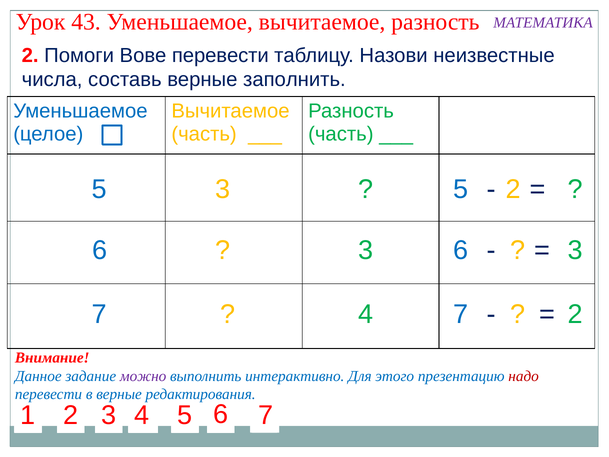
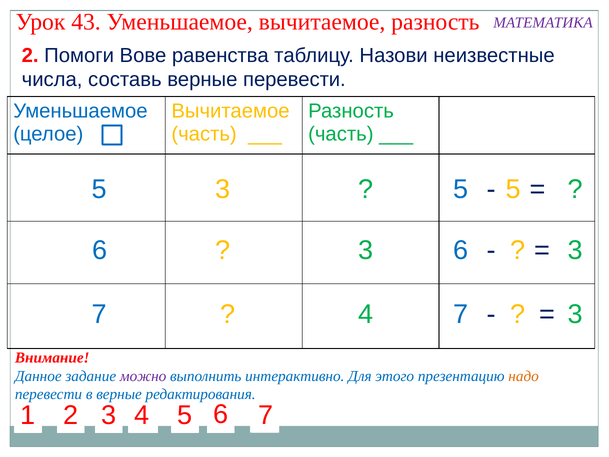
Вове перевести: перевести -> равенства (220, 55)
верные заполнить: заполнить -> перевести (294, 80)
2: 2 -> 5 (513, 189)
2: 2 -> 3 (575, 314)
надо colour: red -> orange (524, 376)
